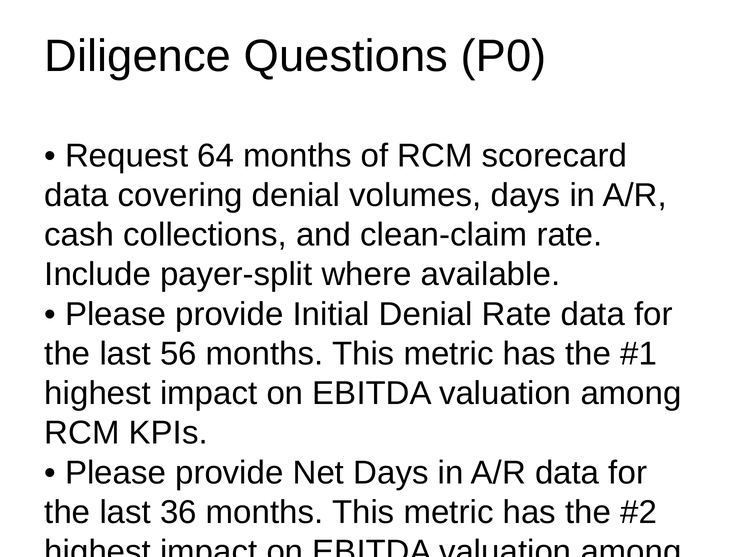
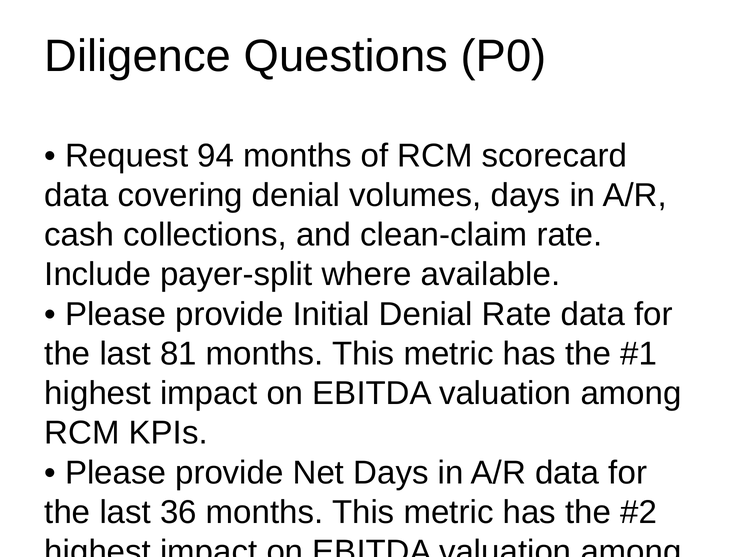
64: 64 -> 94 (216, 156)
56: 56 -> 81 (178, 354)
